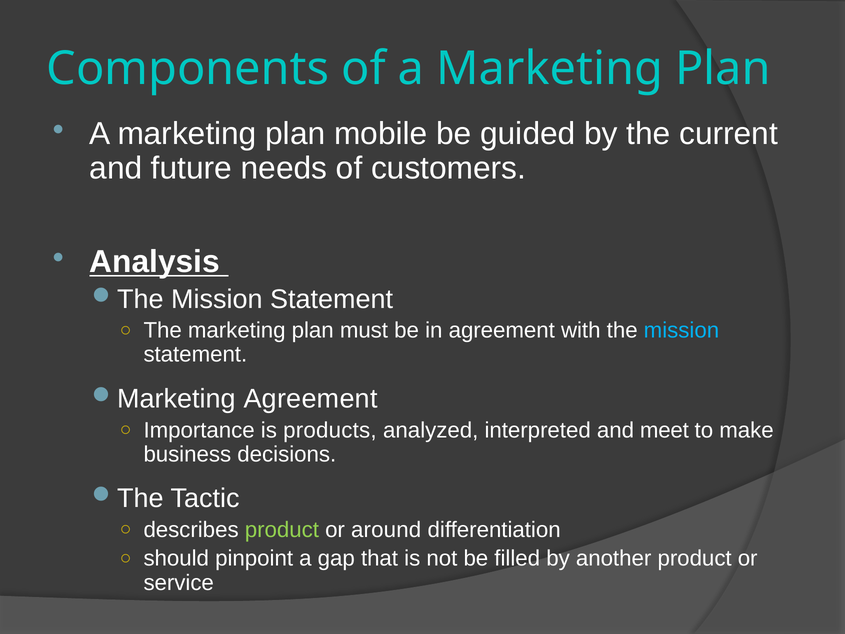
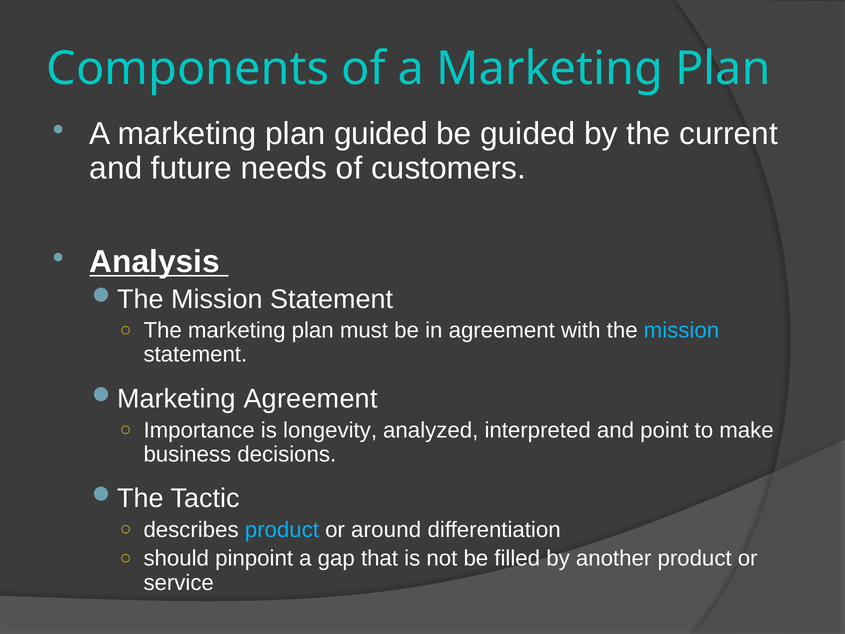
plan mobile: mobile -> guided (381, 134)
products: products -> longevity (330, 430)
meet: meet -> point (664, 430)
product colour: light green -> light blue (282, 530)
